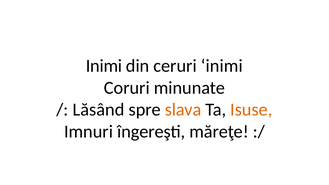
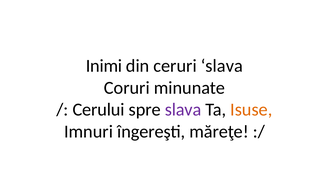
ceruri inimi: inimi -> slava (222, 66)
Lăsând: Lăsând -> Cerului (99, 110)
slava colour: orange -> purple (183, 110)
